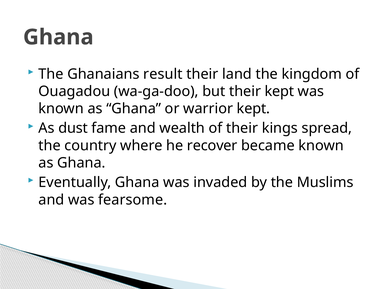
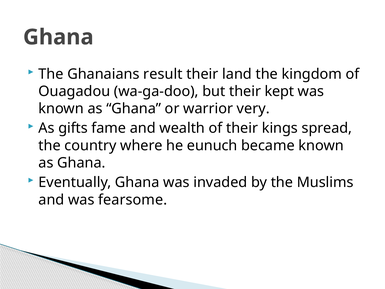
warrior kept: kept -> very (253, 109)
dust: dust -> gifts (73, 128)
recover: recover -> eunuch (212, 145)
